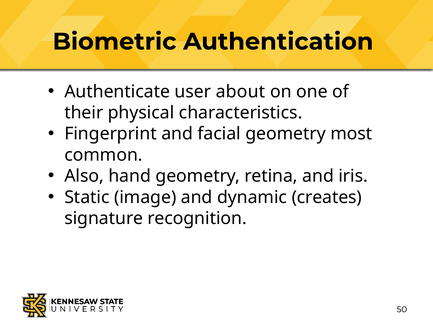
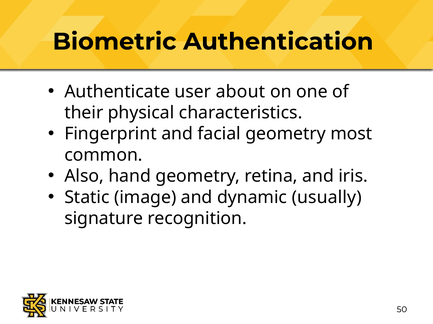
creates: creates -> usually (327, 198)
